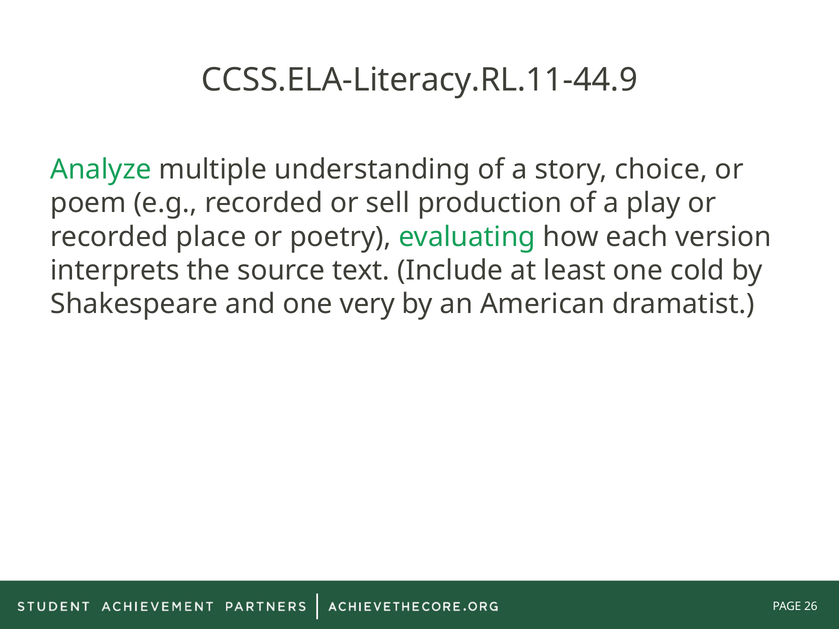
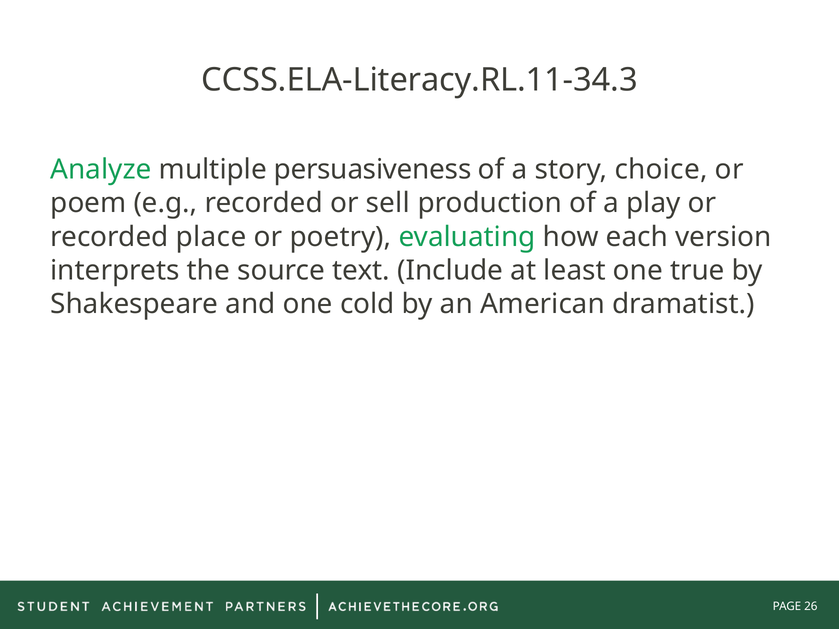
CCSS.ELA-Literacy.RL.11-44.9: CCSS.ELA-Literacy.RL.11-44.9 -> CCSS.ELA-Literacy.RL.11-34.3 (420, 80)
understanding: understanding -> persuasiveness (373, 170)
cold: cold -> true (697, 270)
very: very -> cold (367, 304)
